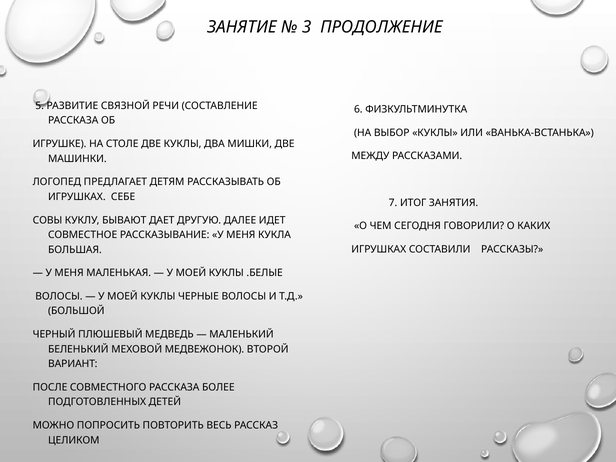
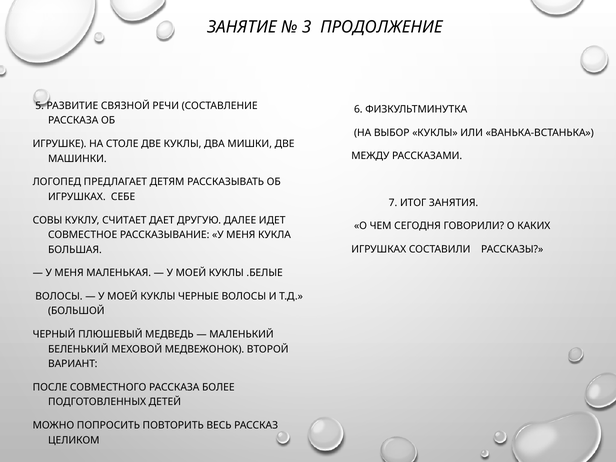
БЫВАЮТ: БЫВАЮТ -> СЧИТАЕТ (124, 220)
